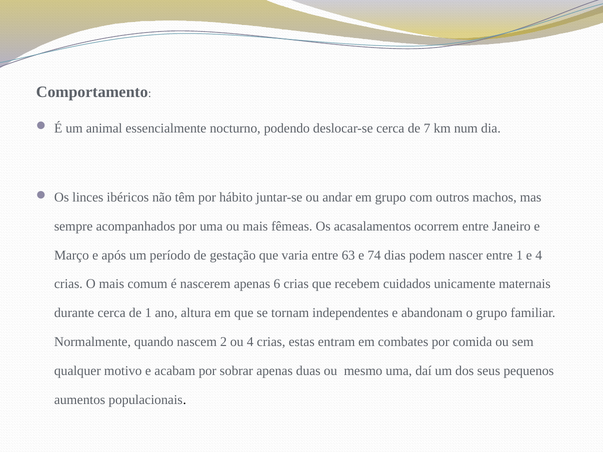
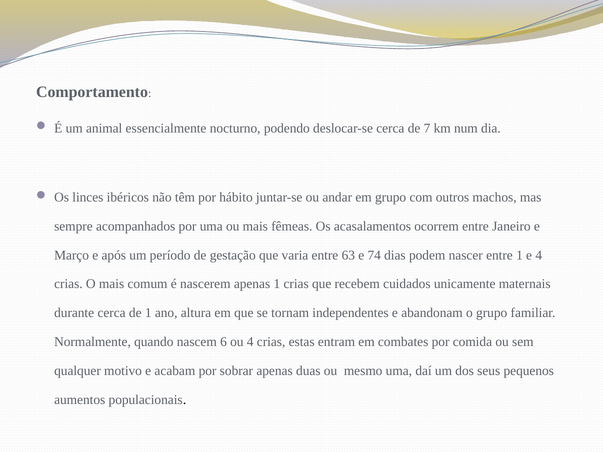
apenas 6: 6 -> 1 (277, 284)
2: 2 -> 6 (223, 342)
